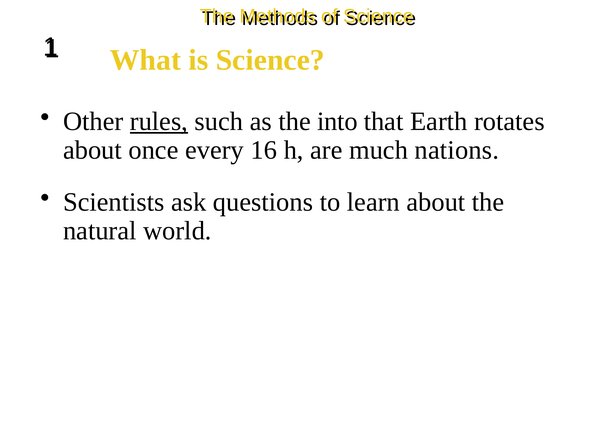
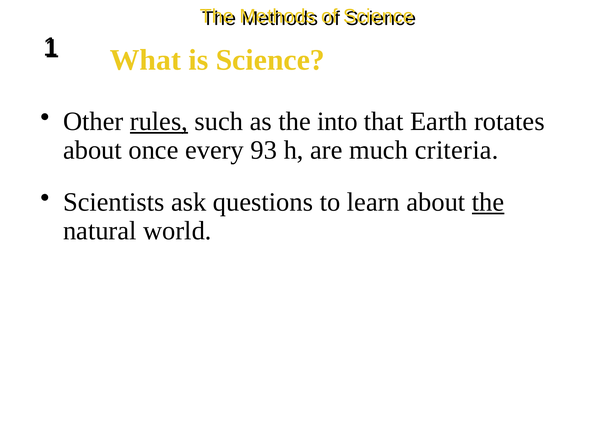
16: 16 -> 93 (264, 150)
nations: nations -> criteria (457, 150)
the underline: none -> present (488, 202)
